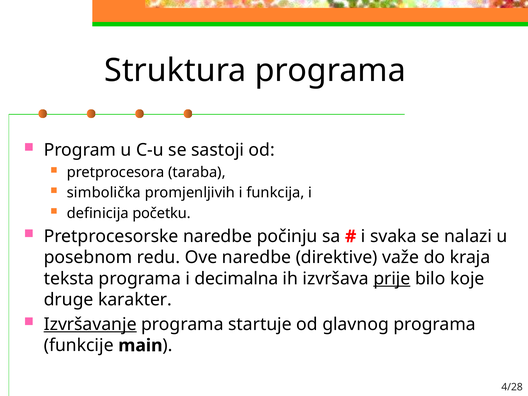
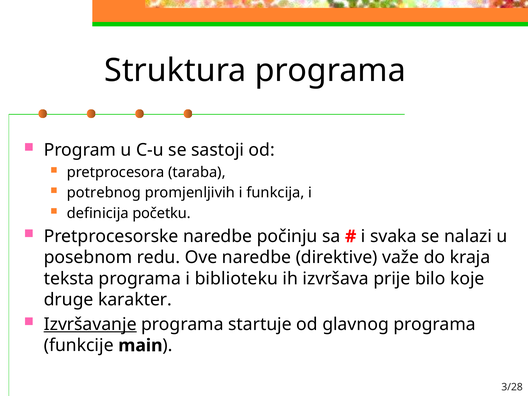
simbolička: simbolička -> potrebnog (104, 193)
decimalna: decimalna -> biblioteku (236, 279)
prije underline: present -> none (392, 279)
4/28: 4/28 -> 3/28 (512, 387)
